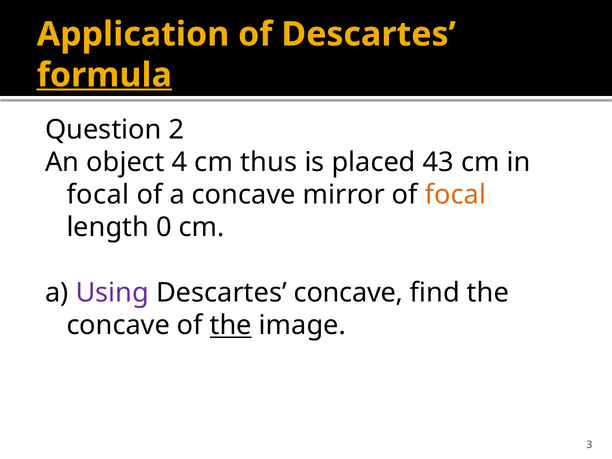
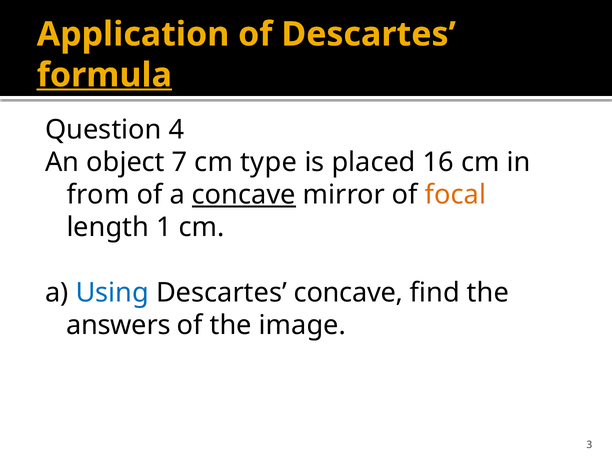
2: 2 -> 4 (176, 130)
4: 4 -> 7 (180, 162)
thus: thus -> type (269, 162)
43: 43 -> 16 (438, 162)
focal: focal -> from (98, 195)
concave underline: none -> present (244, 195)
0: 0 -> 1 (164, 227)
Using colour: purple -> blue (112, 293)
concave: concave -> answers (118, 325)
the underline: present -> none (231, 325)
